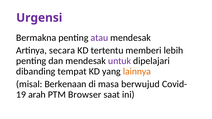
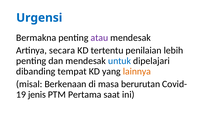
Urgensi colour: purple -> blue (39, 18)
memberi: memberi -> penilaian (144, 50)
untuk colour: purple -> blue (120, 61)
berwujud: berwujud -> berurutan (141, 84)
arah: arah -> jenis (37, 95)
Browser: Browser -> Pertama (85, 95)
